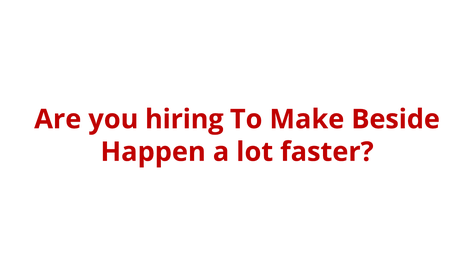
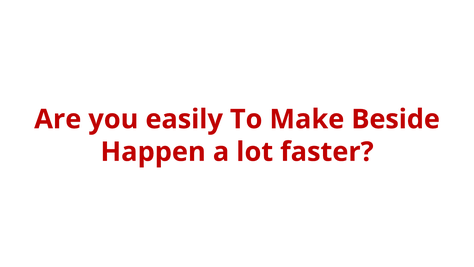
hiring: hiring -> easily (184, 119)
